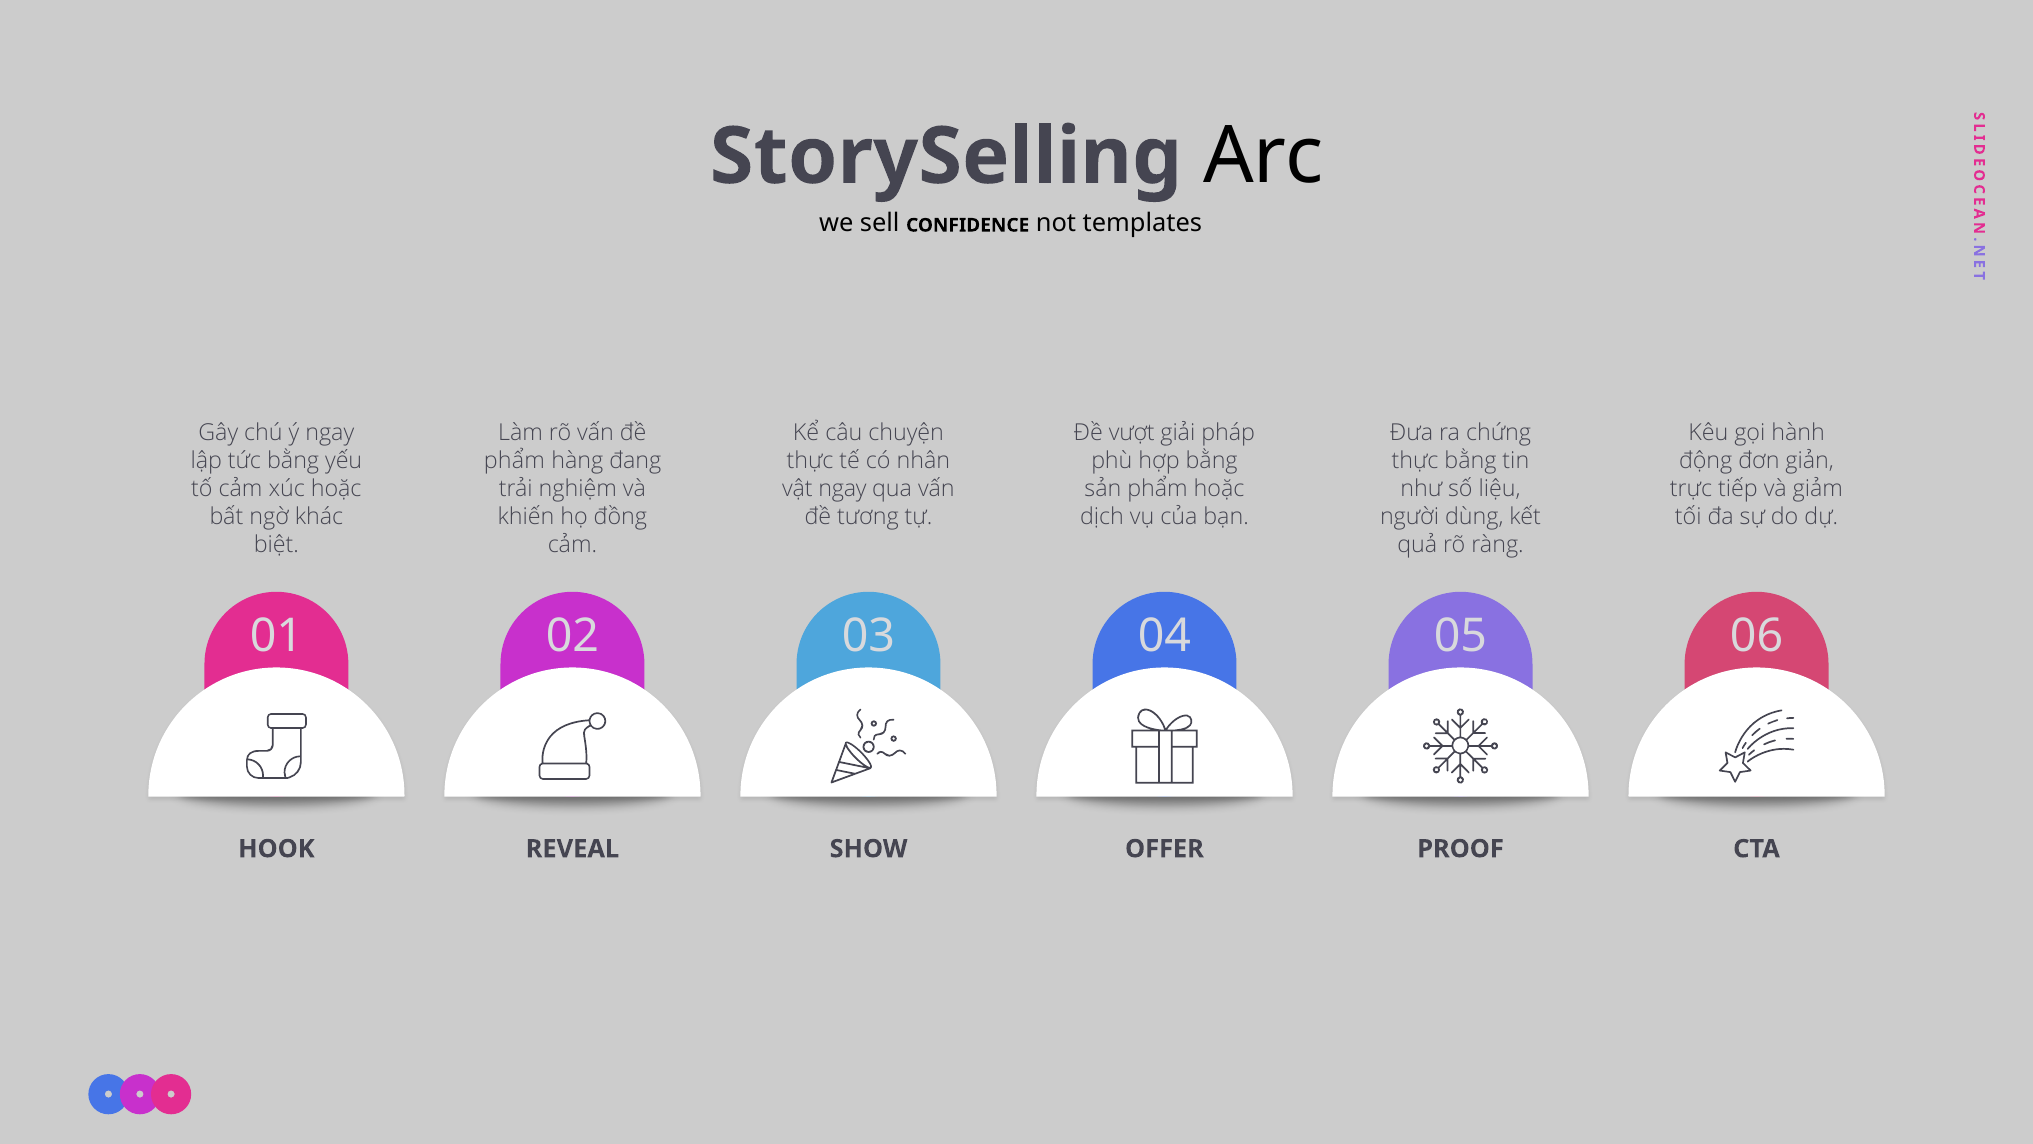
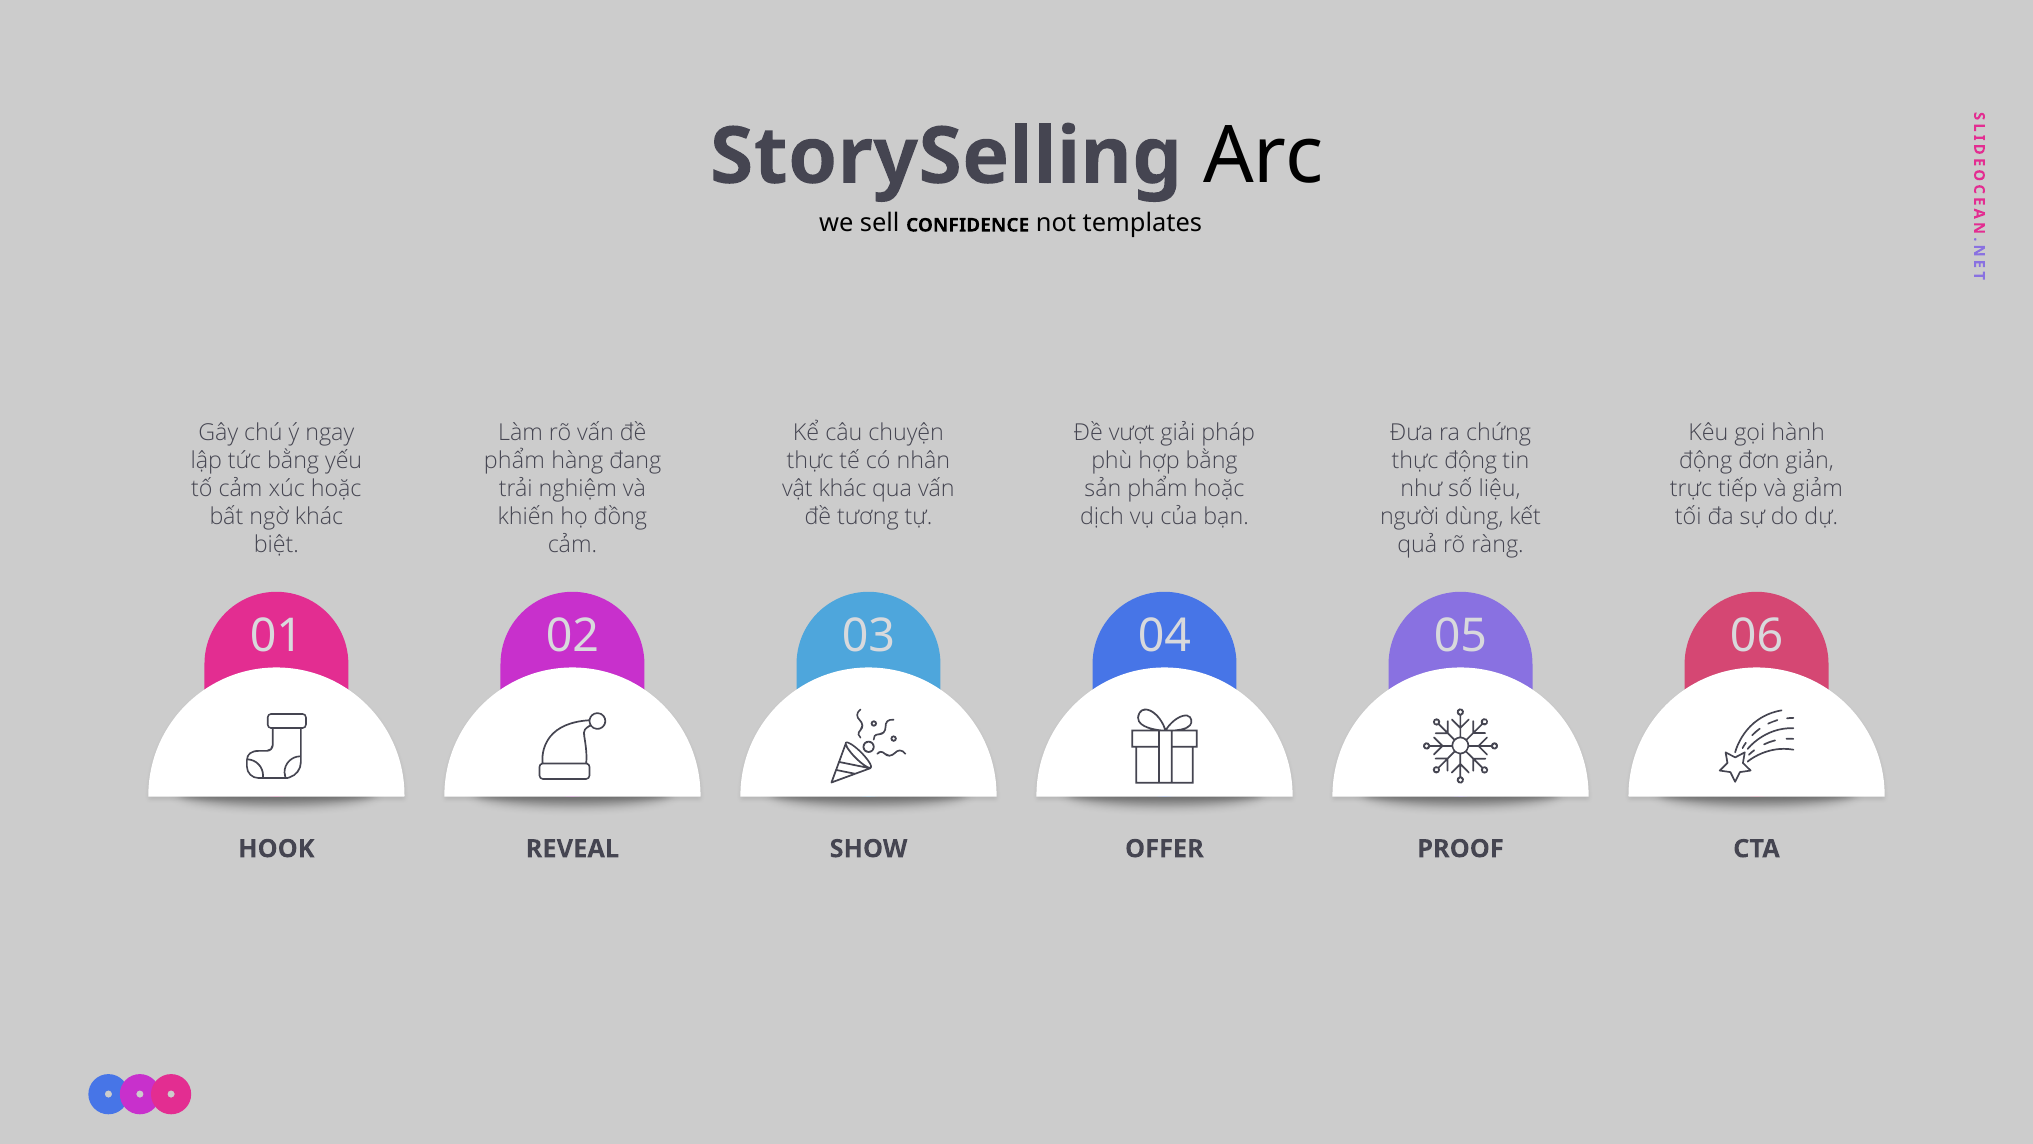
thực bằng: bằng -> động (1471, 460)
vật ngay: ngay -> khác (843, 488)
